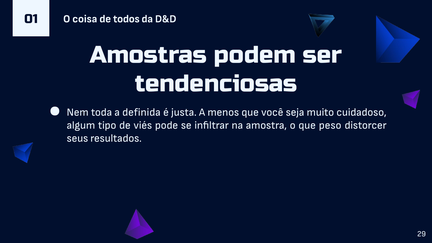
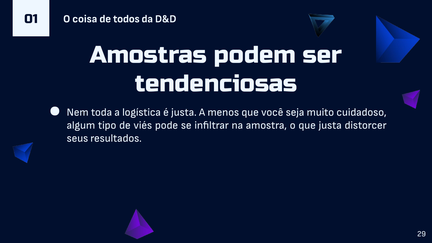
definida: definida -> logística (142, 112)
que peso: peso -> justa (330, 125)
